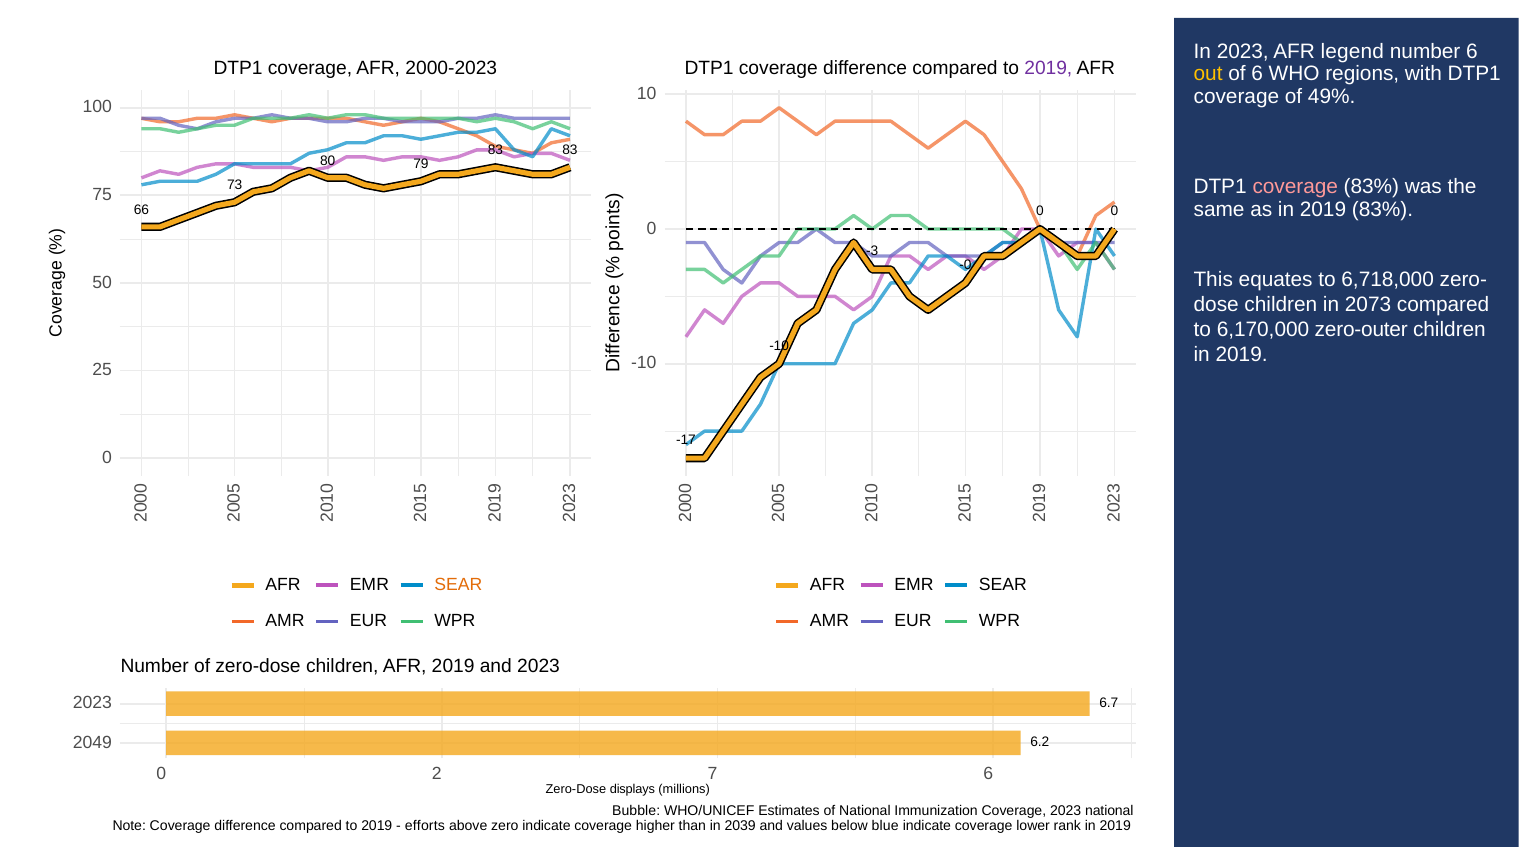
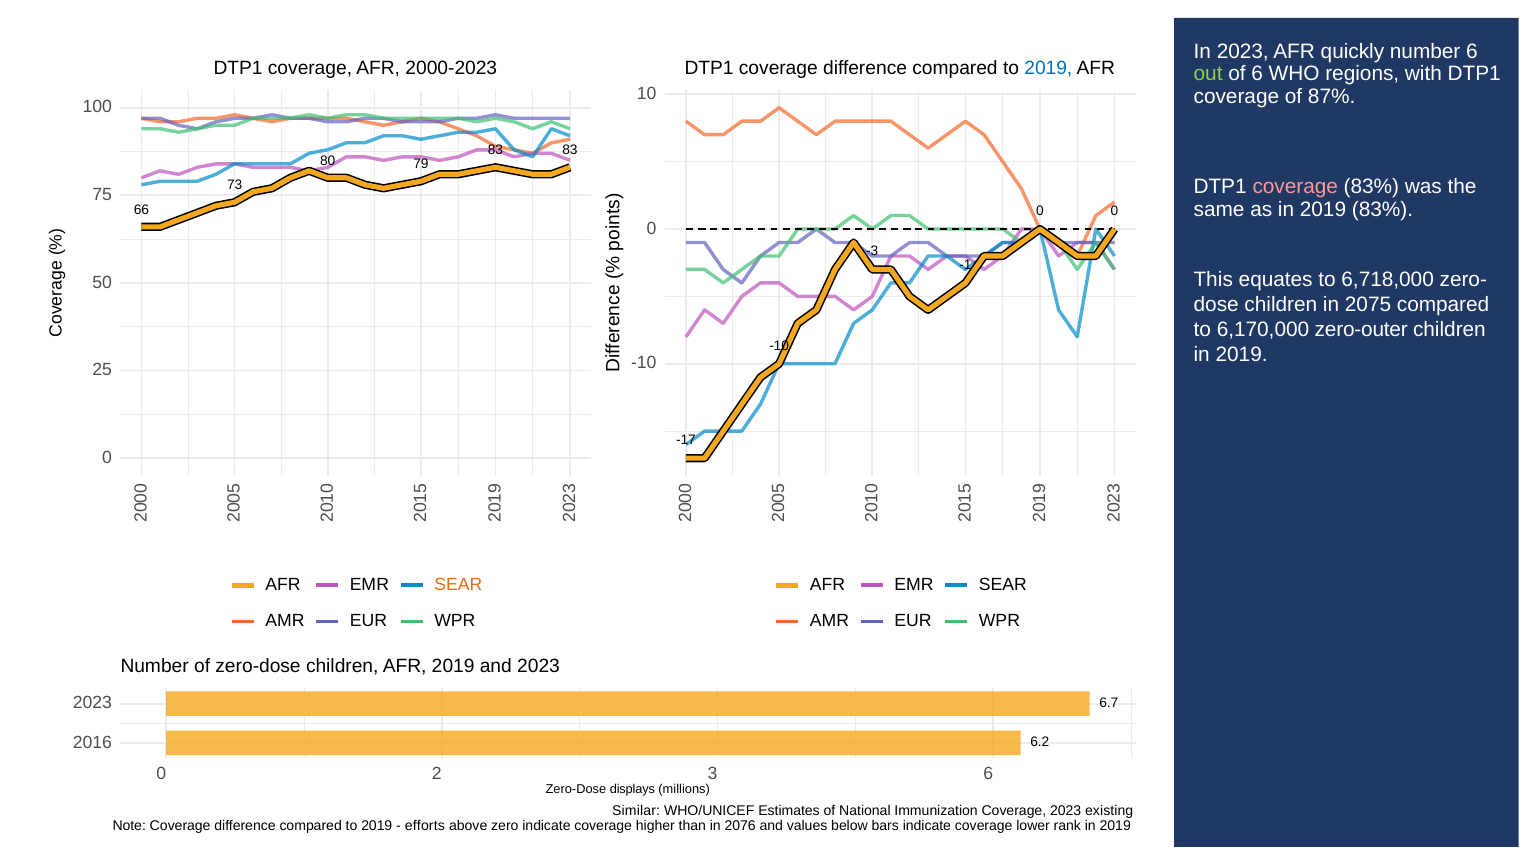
legend: legend -> quickly (1352, 51)
2019 colour: purple -> blue (1048, 68)
out colour: yellow -> light green (1208, 74)
49%: 49% -> 87% (1332, 96)
-0: -0 -> -1 (965, 265)
2073: 2073 -> 2075 (1368, 305)
2049: 2049 -> 2016 (92, 742)
7: 7 -> 3 (713, 774)
Bubble: Bubble -> Similar (636, 811)
2023 national: national -> existing (1109, 811)
2039: 2039 -> 2076 (740, 826)
blue: blue -> bars (885, 826)
